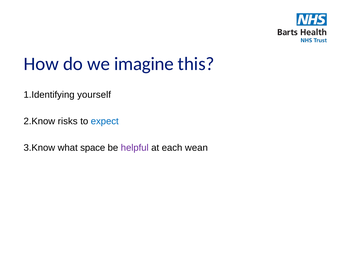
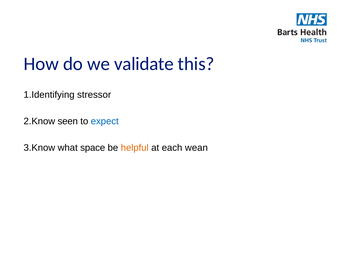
imagine: imagine -> validate (144, 64)
yourself: yourself -> stressor (94, 95)
risks: risks -> seen (68, 121)
helpful colour: purple -> orange (135, 148)
